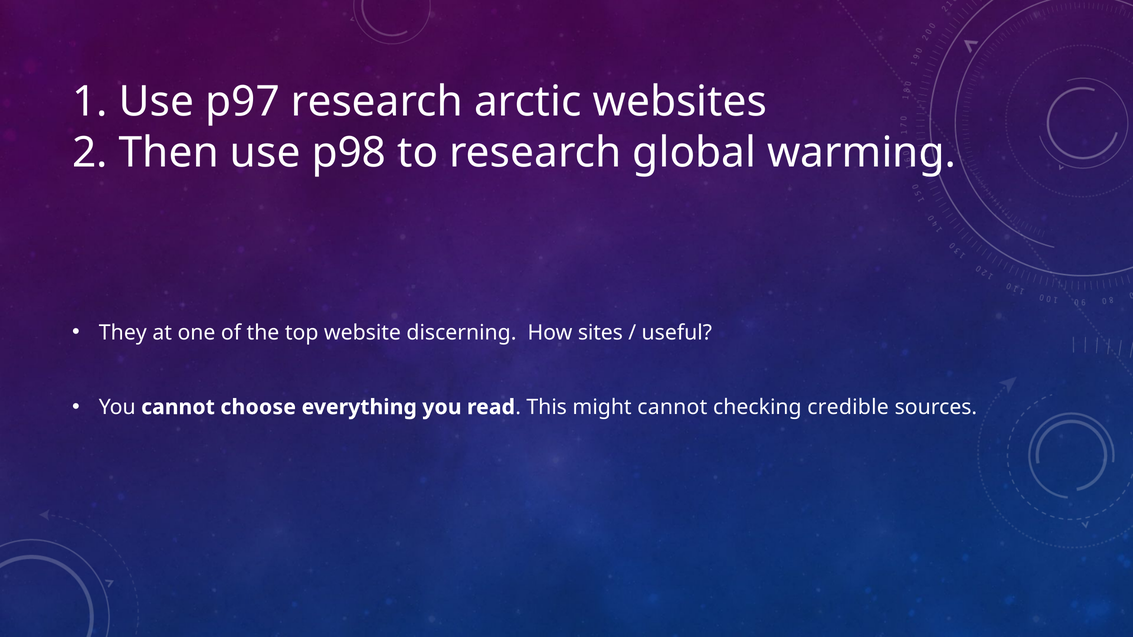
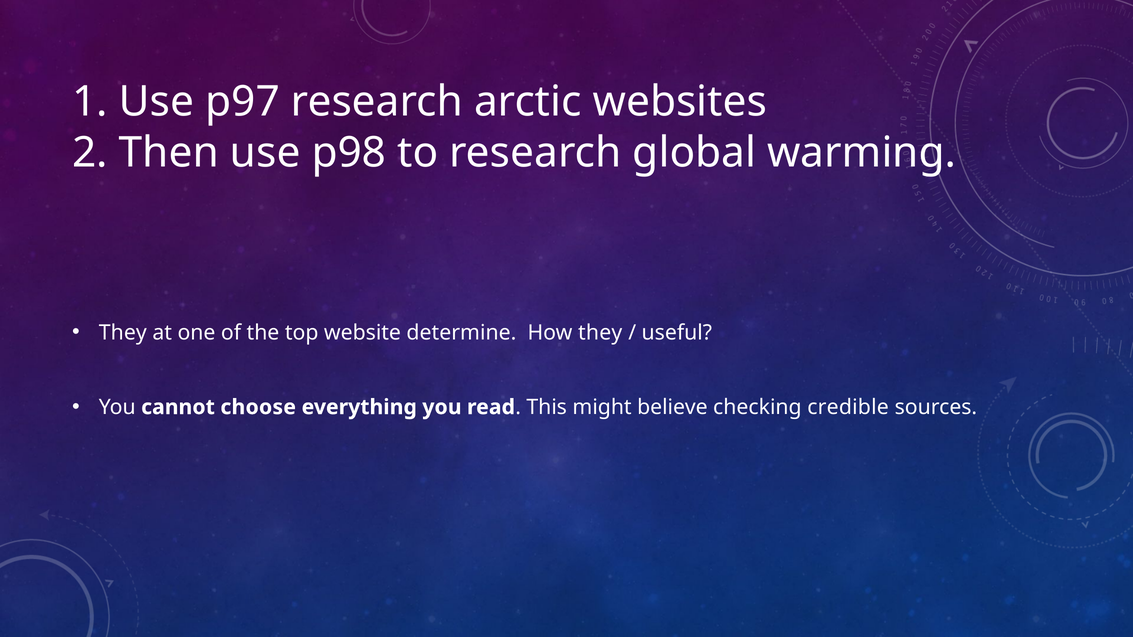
discerning: discerning -> determine (461, 333)
How sites: sites -> they (600, 333)
might cannot: cannot -> believe (672, 407)
